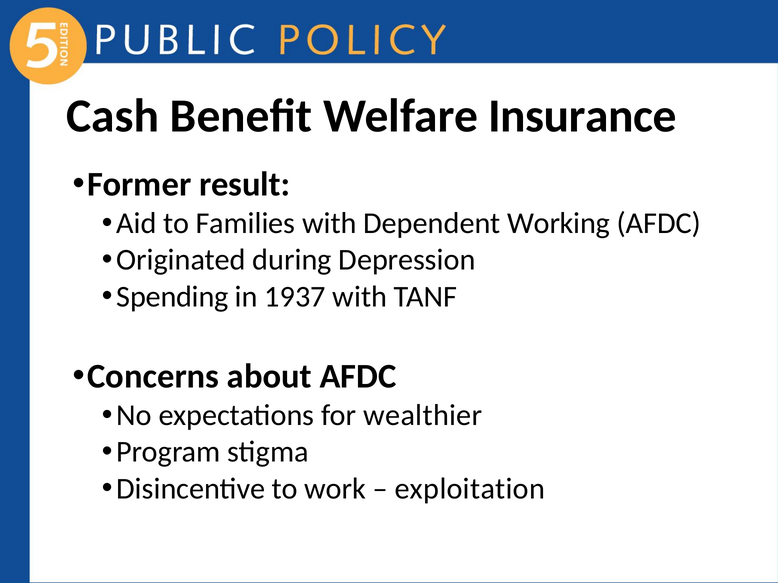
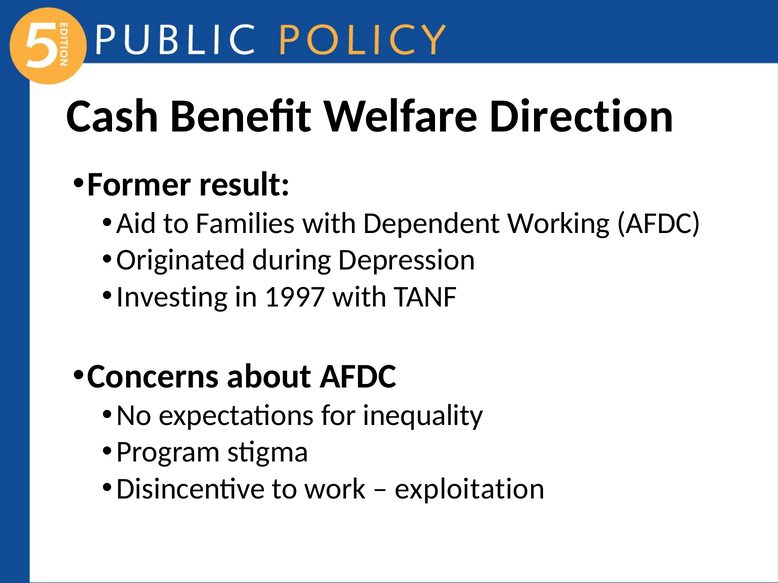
Insurance: Insurance -> Direction (582, 116)
Spending: Spending -> Investing (172, 297)
1937: 1937 -> 1997 (295, 297)
wealthier: wealthier -> inequality (423, 416)
